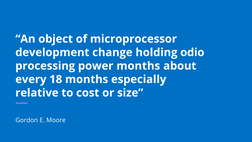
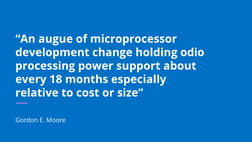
object: object -> augue (56, 39)
power months: months -> support (138, 66)
